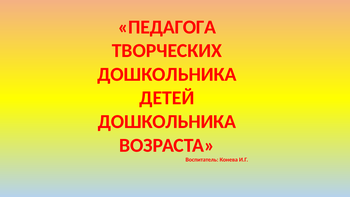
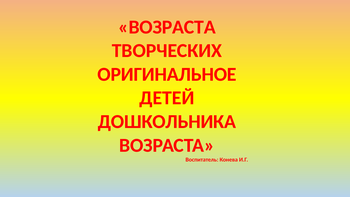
ПЕДАГОГА: ПЕДАГОГА -> ВОЗРАСТА (167, 27)
ДОШКОЛЬНИКА: ДОШКОЛЬНИКА -> ОРИГИНАЛЬНОЕ (167, 74)
